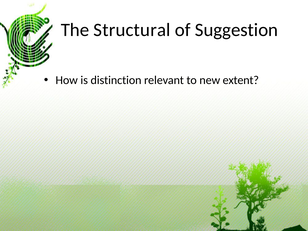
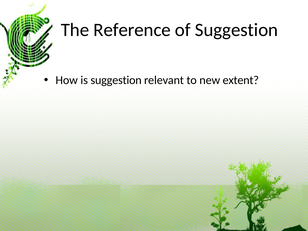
Structural: Structural -> Reference (132, 30)
is distinction: distinction -> suggestion (116, 80)
